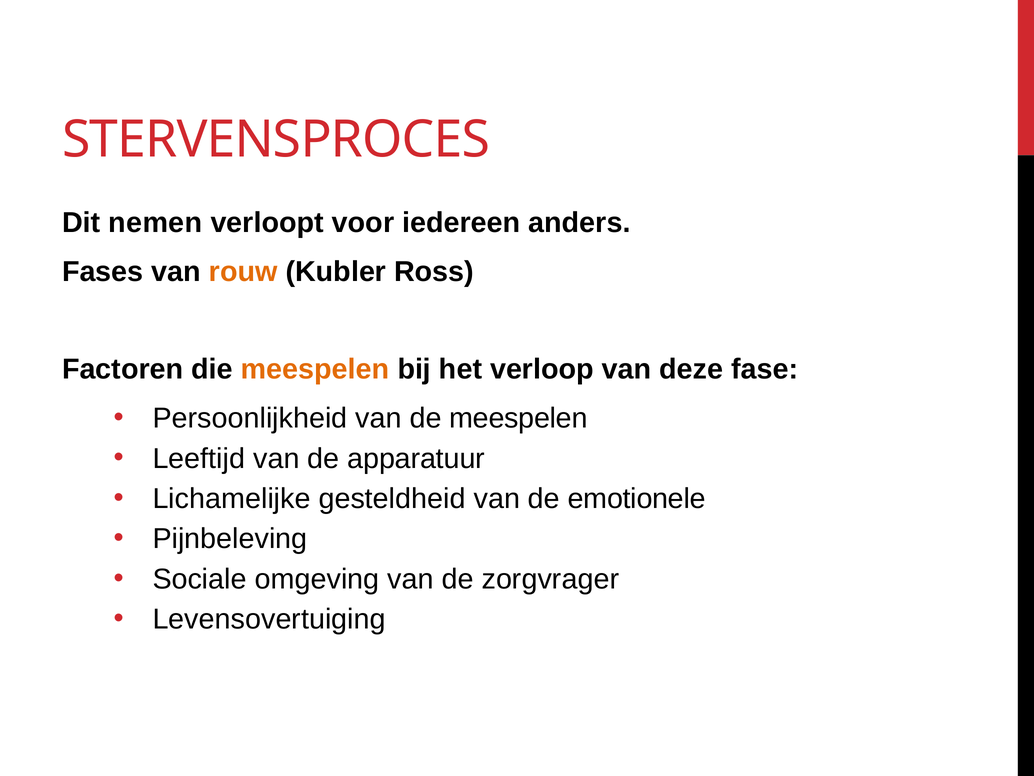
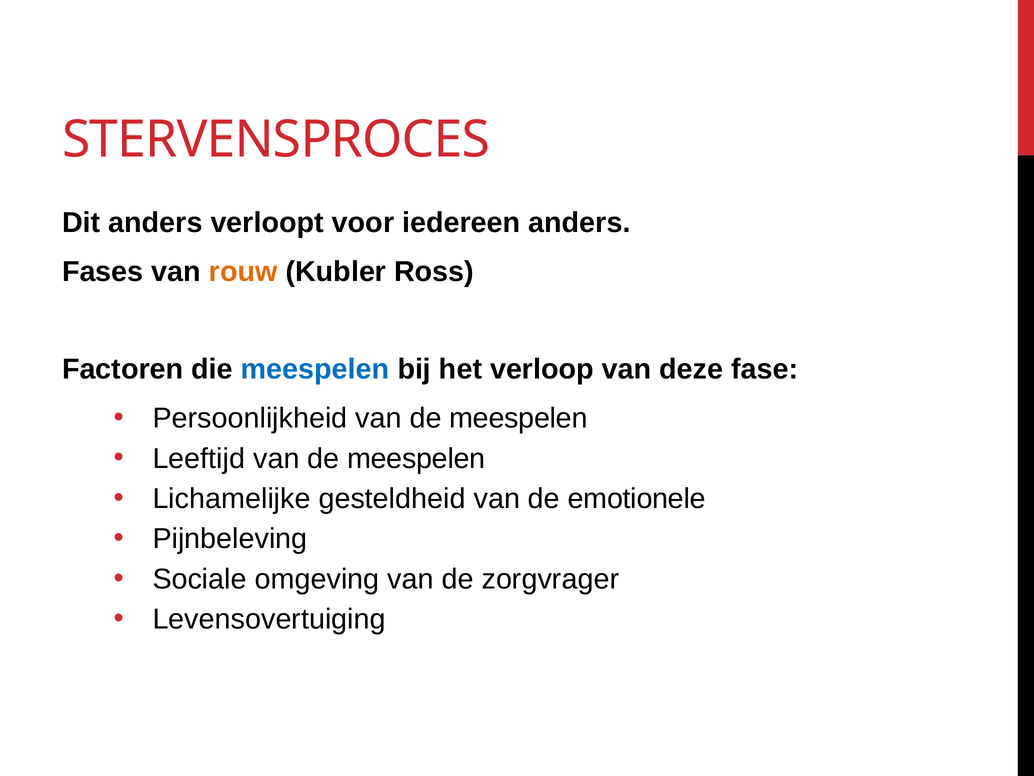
Dit nemen: nemen -> anders (155, 223)
meespelen colour: orange -> blue (315, 369)
Leeftijd van de apparatuur: apparatuur -> meespelen (416, 458)
